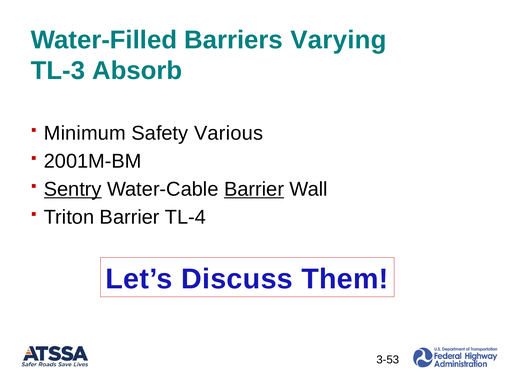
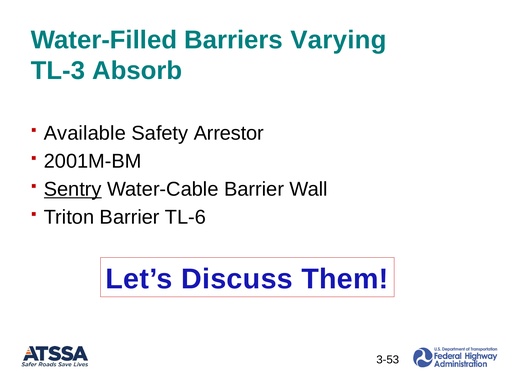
Minimum: Minimum -> Available (85, 133)
Various: Various -> Arrestor (229, 133)
Barrier underline: present -> none (254, 189)
TL-4: TL-4 -> TL-6 (185, 217)
